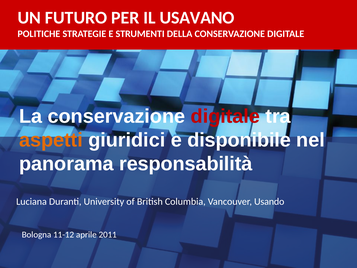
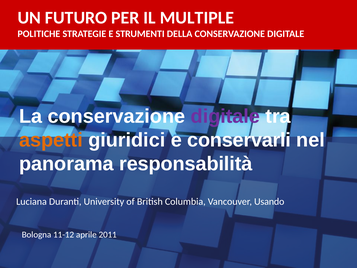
USAVANO: USAVANO -> MULTIPLE (197, 18)
digitale colour: red -> purple (225, 116)
disponibile: disponibile -> conservarli (239, 140)
